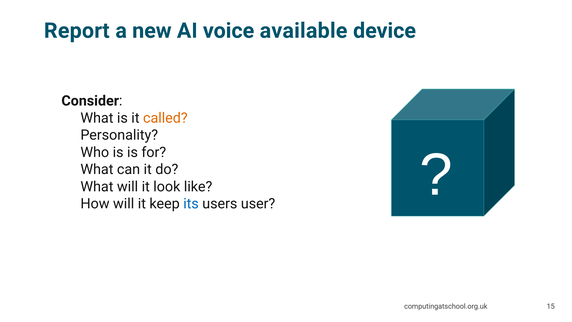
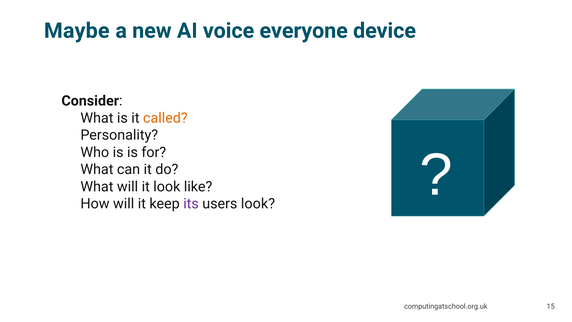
Report: Report -> Maybe (77, 31)
available: available -> everyone (304, 31)
its colour: blue -> purple (191, 204)
users user: user -> look (258, 204)
